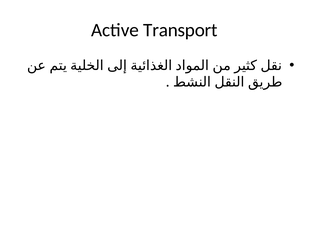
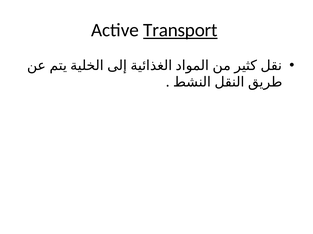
Transport underline: none -> present (180, 30)
